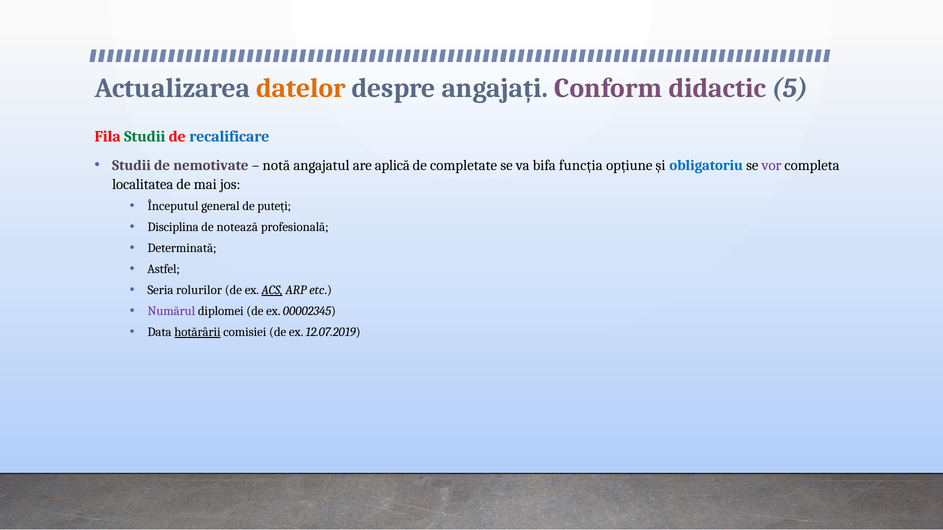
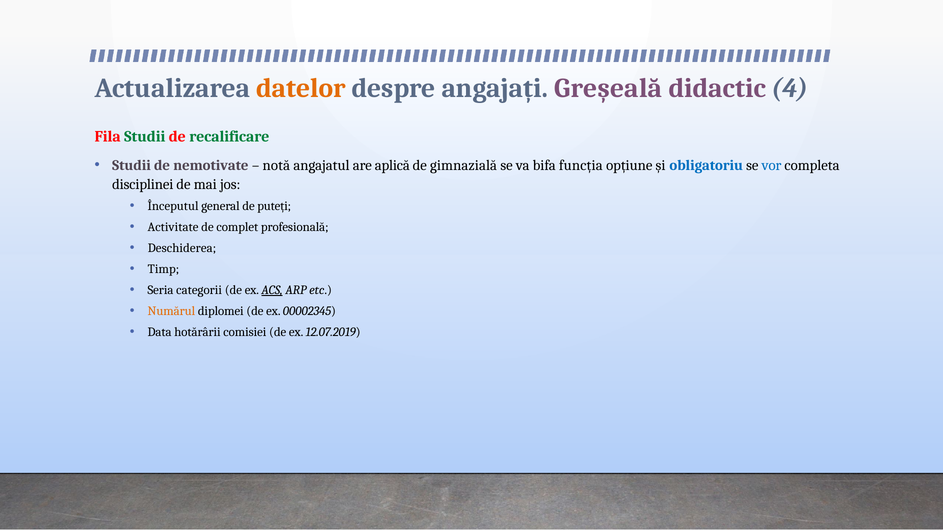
Conform: Conform -> Greșeală (608, 88)
5: 5 -> 4 (790, 88)
recalificare colour: blue -> green (229, 137)
completate: completate -> gimnazială (464, 165)
vor colour: purple -> blue (772, 165)
localitatea: localitatea -> disciplinei (143, 184)
Disciplina: Disciplina -> Activitate (173, 227)
notează: notează -> complet (237, 227)
Determinată: Determinată -> Deschiderea (182, 248)
Astfel: Astfel -> Timp (163, 269)
rolurilor: rolurilor -> categorii (199, 290)
Numărul colour: purple -> orange (171, 311)
hotărârii underline: present -> none (197, 332)
